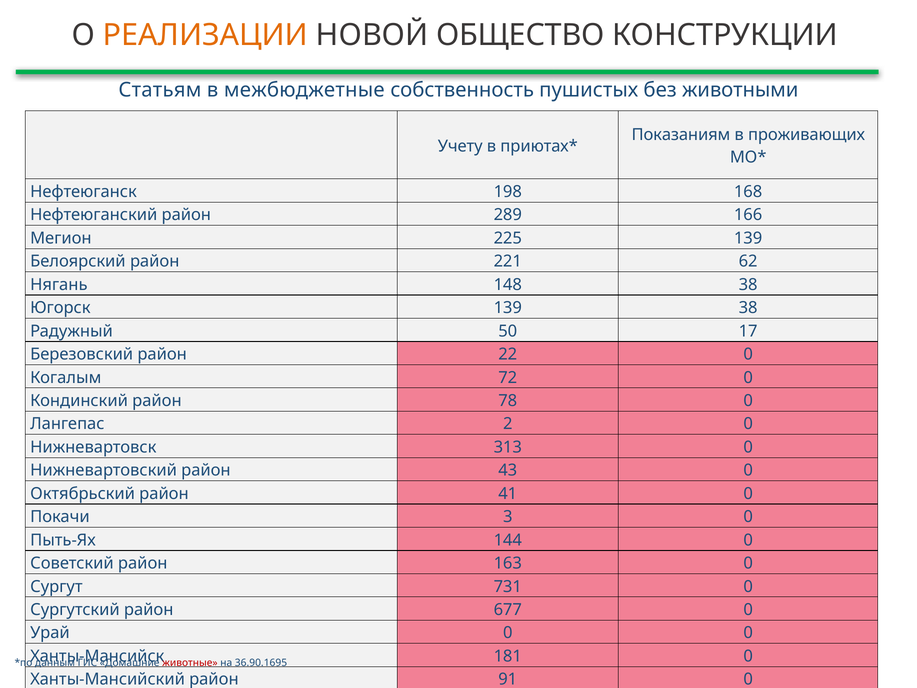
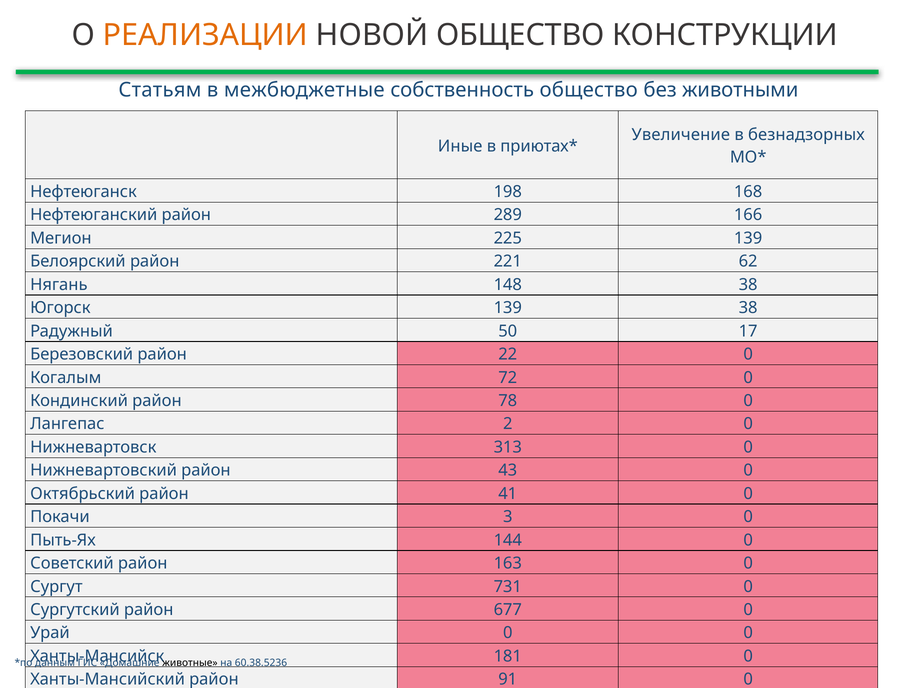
собственность пушистых: пушистых -> общество (589, 90)
Показаниям: Показаниям -> Увеличение (681, 135)
проживающих: проживающих -> безнадзорных (806, 135)
Учету: Учету -> Иные (460, 146)
животные colour: red -> black (190, 663)
36.90.1695: 36.90.1695 -> 60.38.5236 (261, 663)
